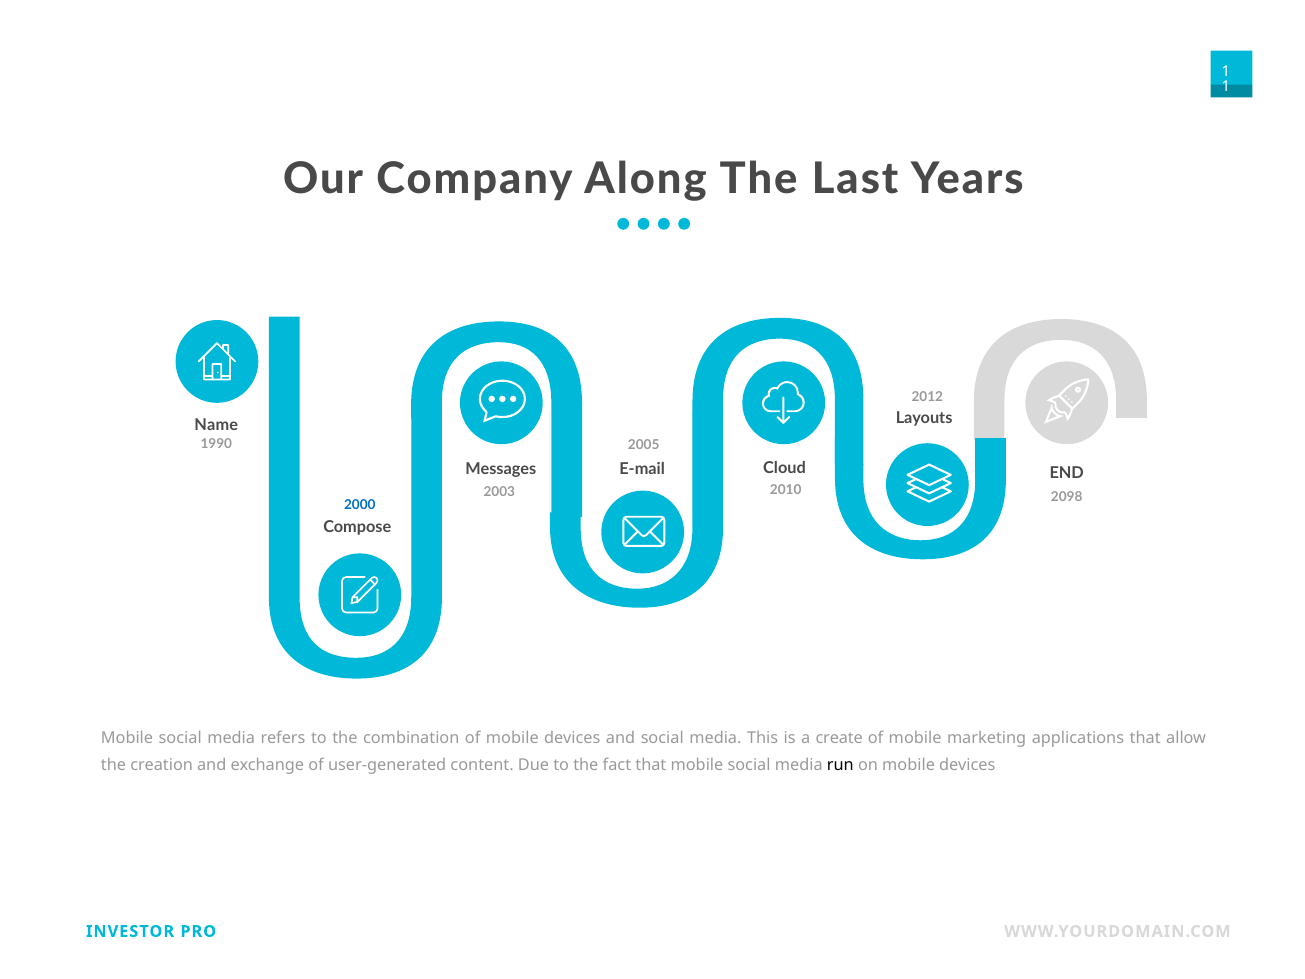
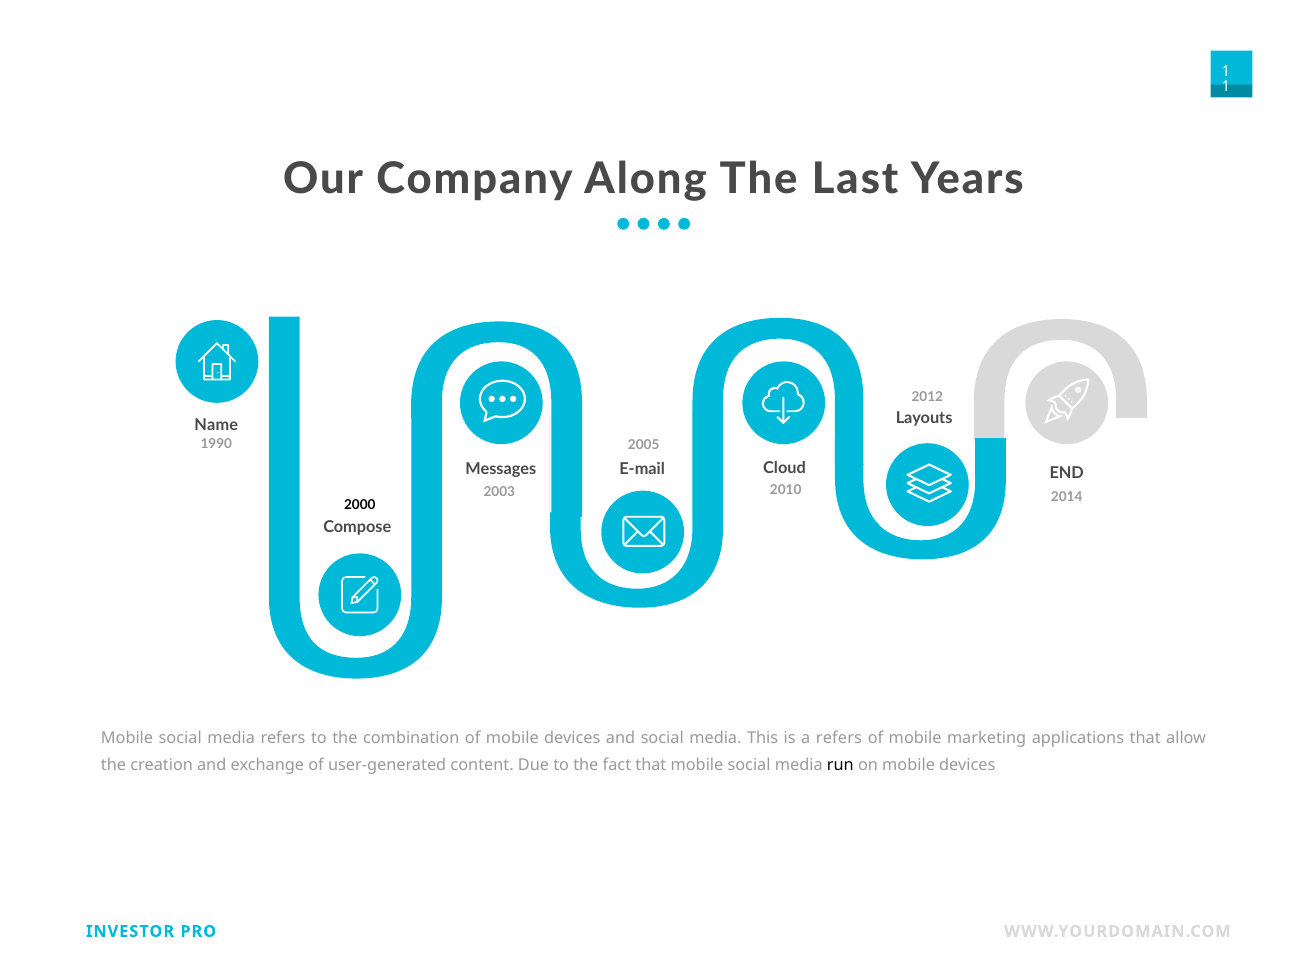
2098: 2098 -> 2014 (1067, 497)
2000 colour: blue -> black (360, 505)
a create: create -> refers (839, 738)
